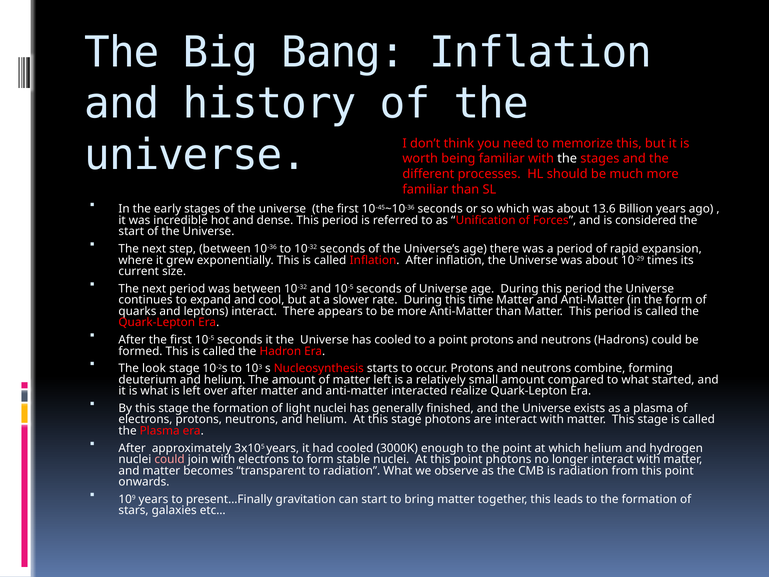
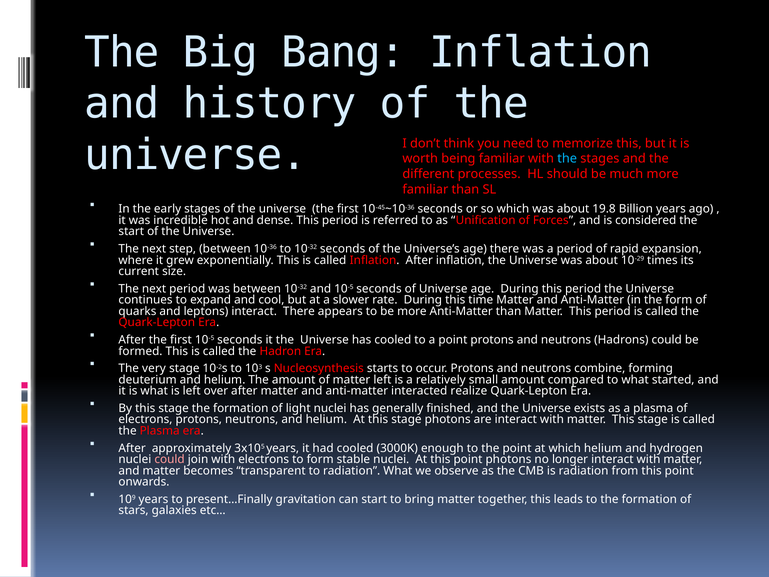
the colour: white -> light blue (567, 159)
13.6: 13.6 -> 19.8 (604, 209)
look: look -> very (154, 368)
